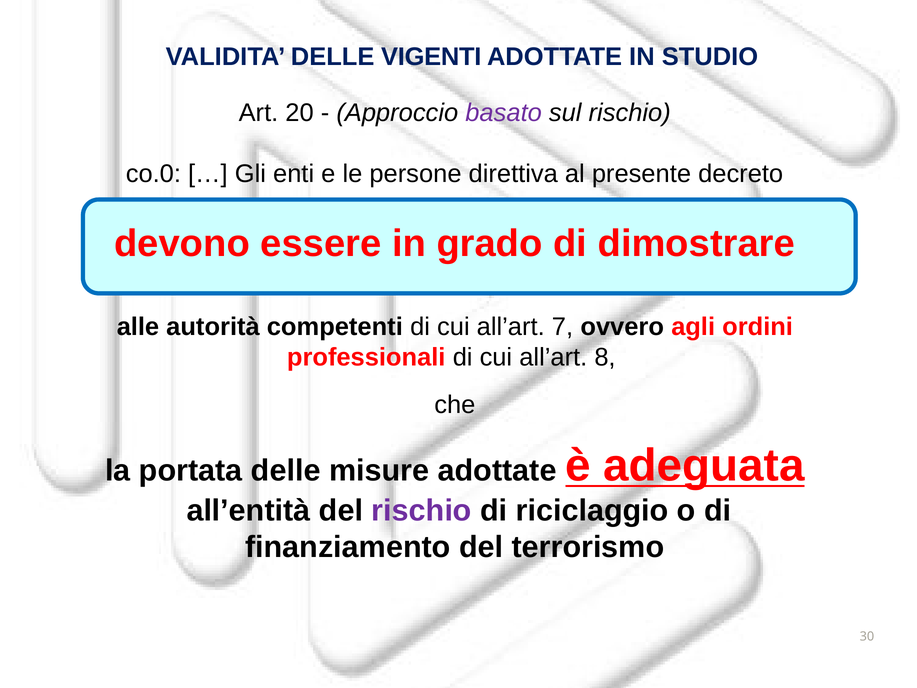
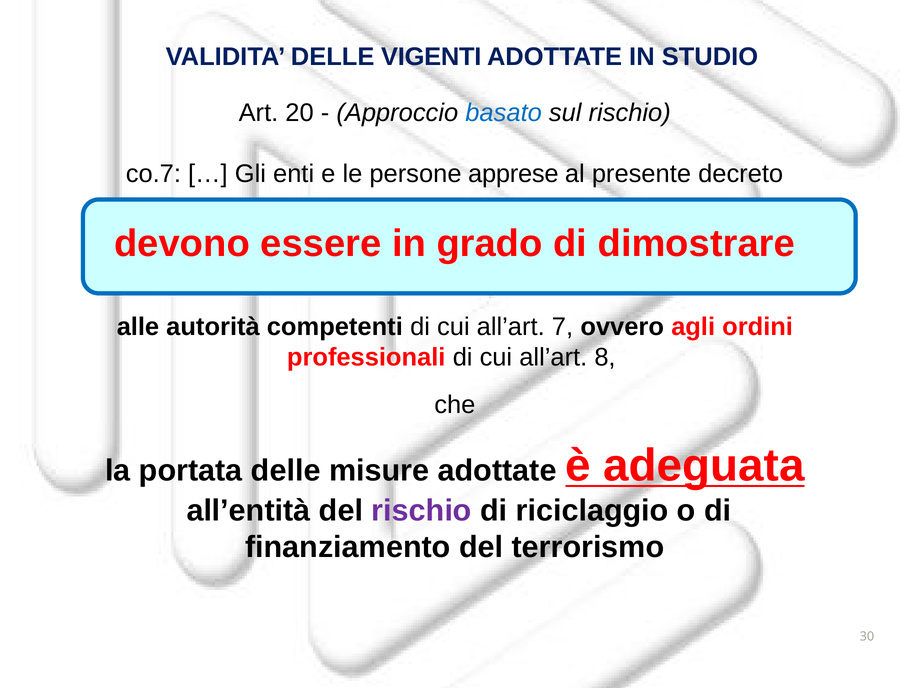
basato colour: purple -> blue (504, 113)
co.0: co.0 -> co.7 (153, 174)
direttiva: direttiva -> apprese (513, 174)
